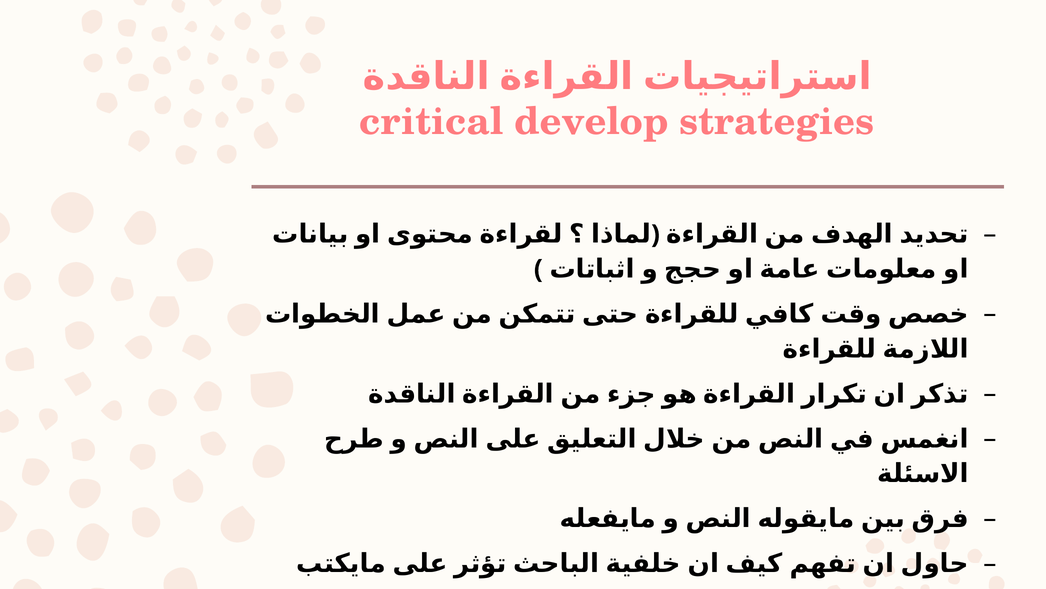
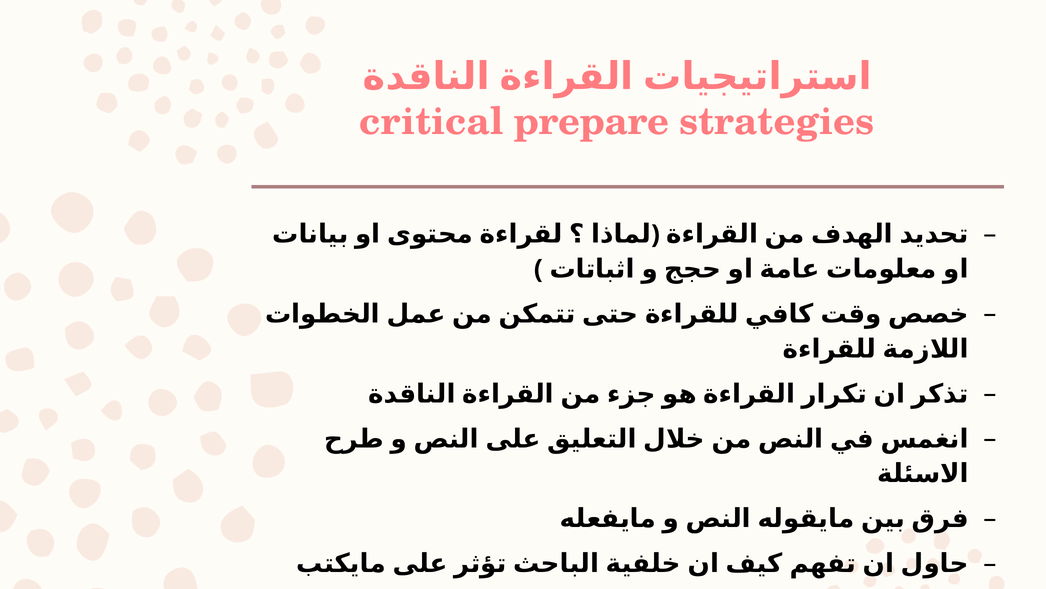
develop: develop -> prepare (592, 122)
